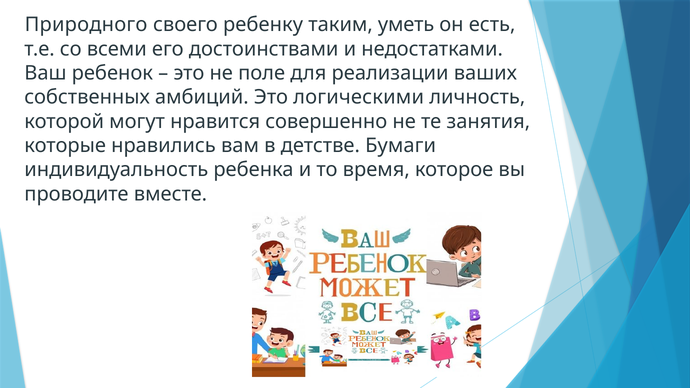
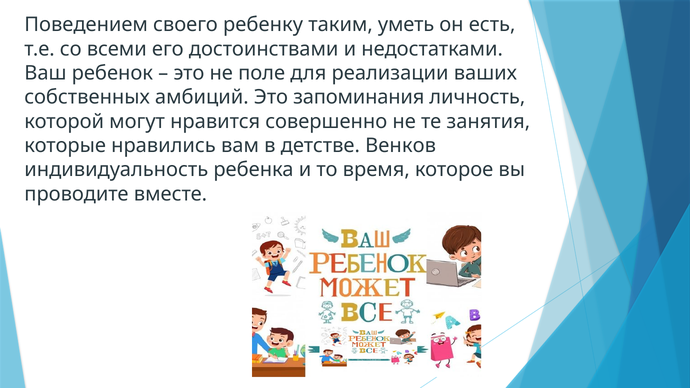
Природного: Природного -> Поведением (86, 25)
логическими: логическими -> запоминания (359, 97)
Бумаги: Бумаги -> Венков (401, 146)
